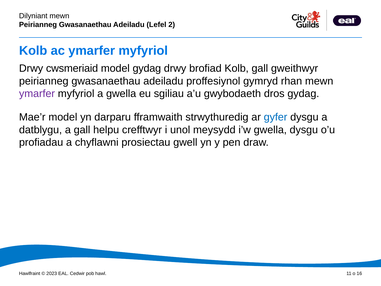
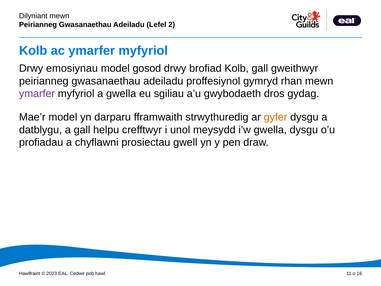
cwsmeriaid: cwsmeriaid -> emosiynau (72, 68)
model gydag: gydag -> gosod (147, 68)
gyfer colour: blue -> orange (276, 117)
